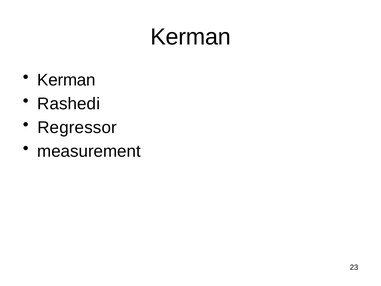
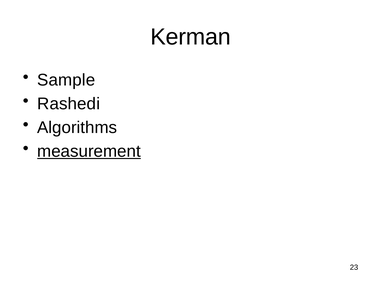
Kerman: Kerman -> Sample (66, 80)
Regressor: Regressor -> Algorithms (77, 127)
measurement underline: none -> present (89, 151)
